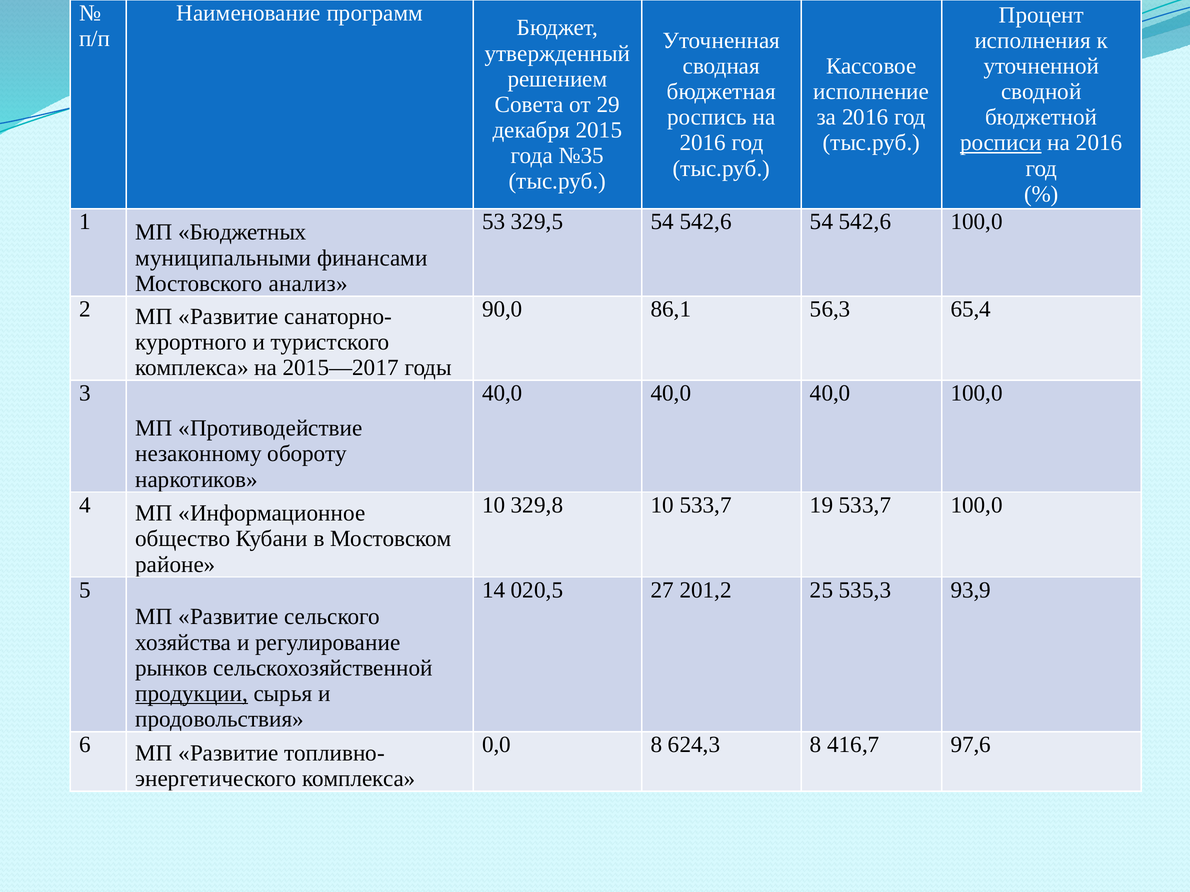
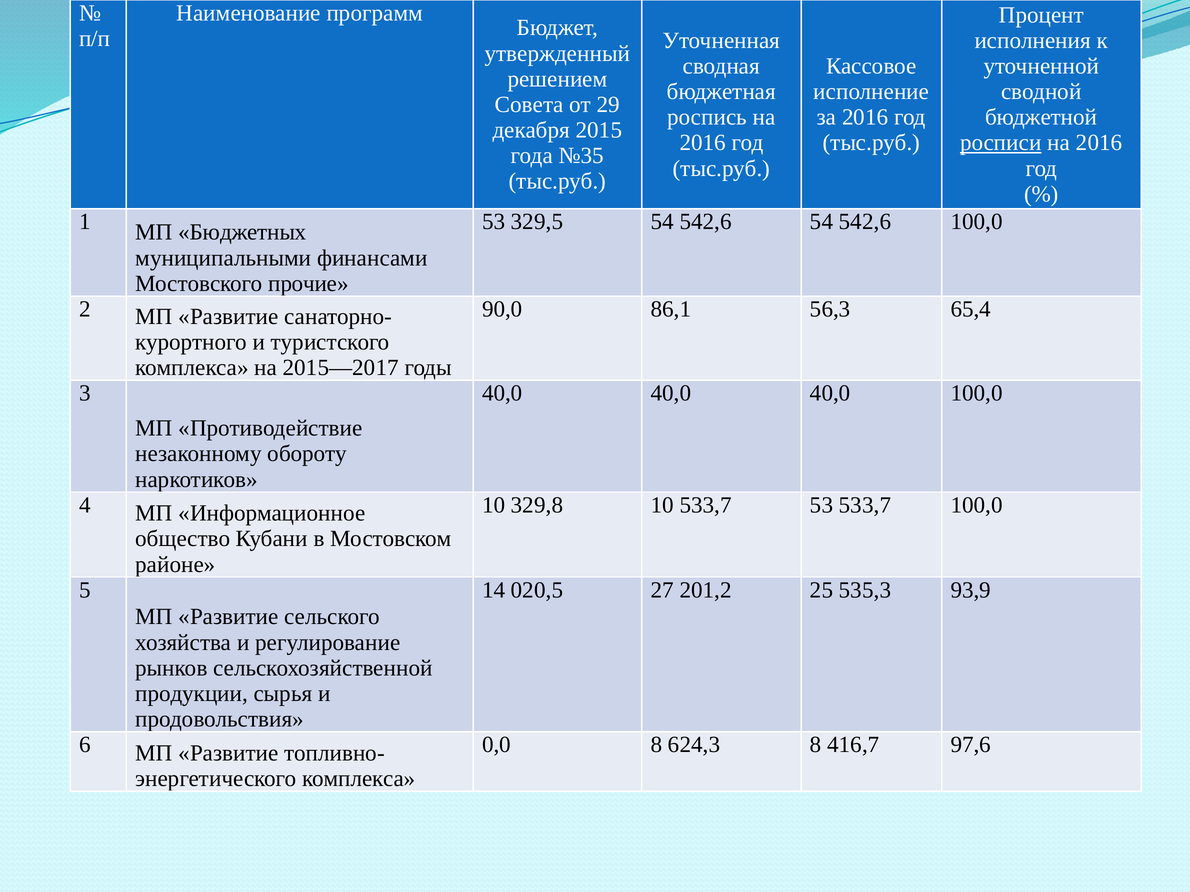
анализ: анализ -> прочие (308, 284)
533,7 19: 19 -> 53 (822, 505)
продукции underline: present -> none (192, 694)
